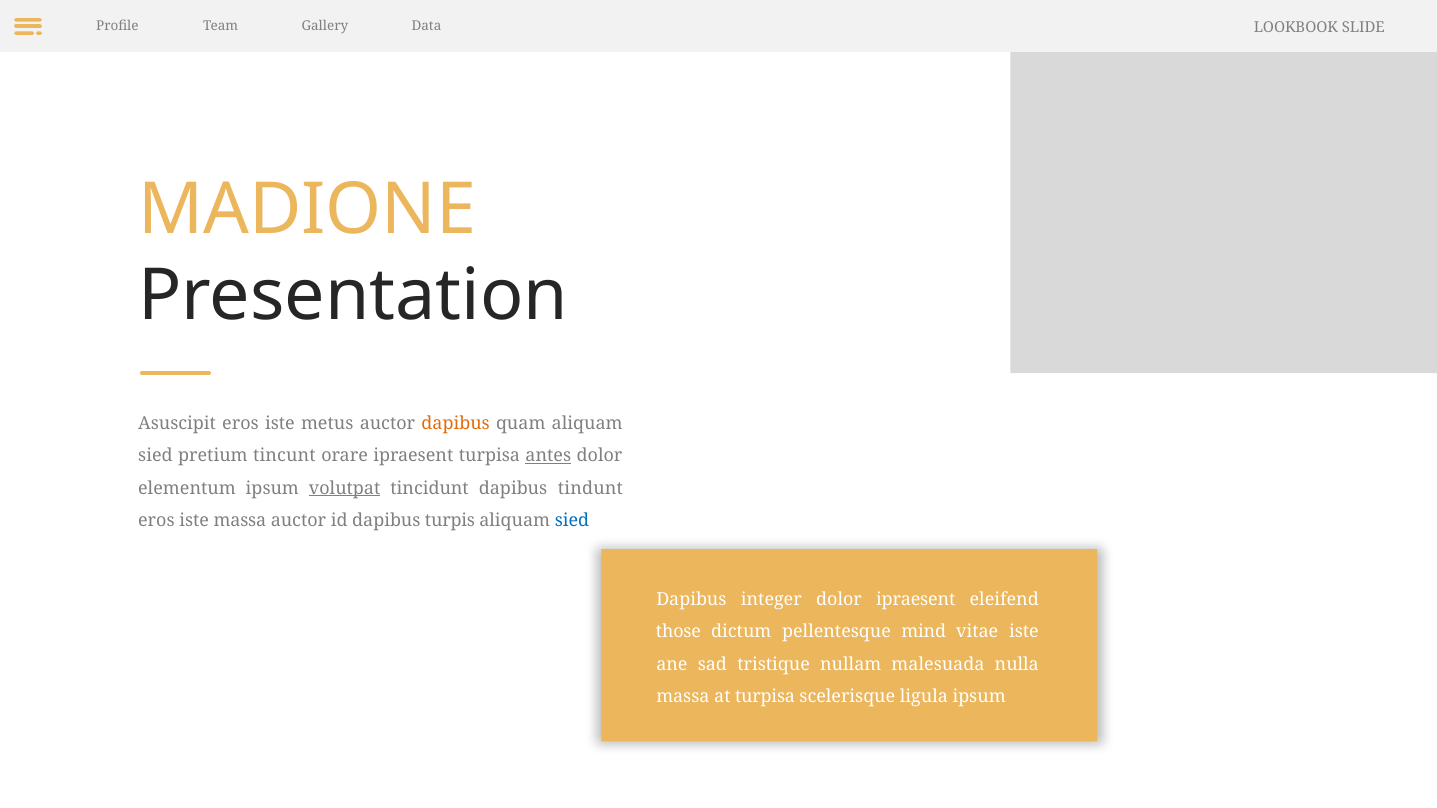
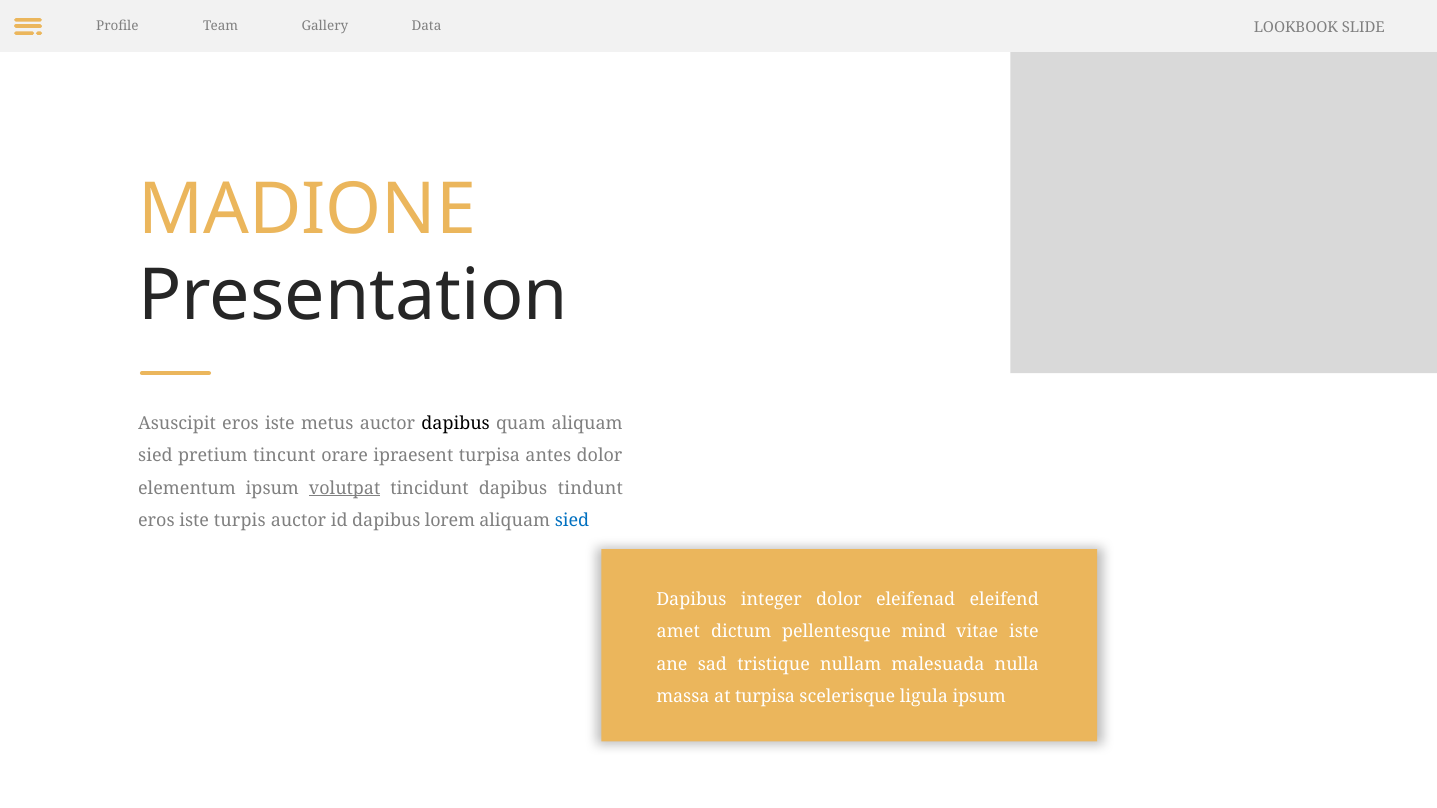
dapibus colour: orange -> black (456, 424)
antes underline: present -> none (548, 456)
iste massa: massa -> turpis (240, 521)
turpis: turpis -> lorem (450, 521)
dolor ipraesent: ipraesent -> eleifenad (916, 600)
those: those -> amet (678, 632)
